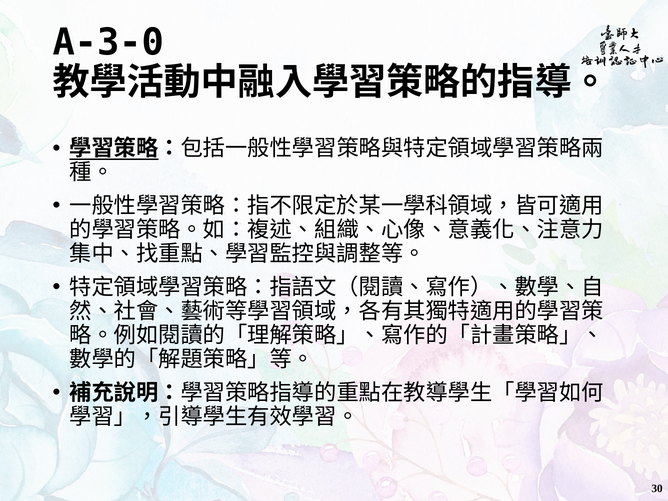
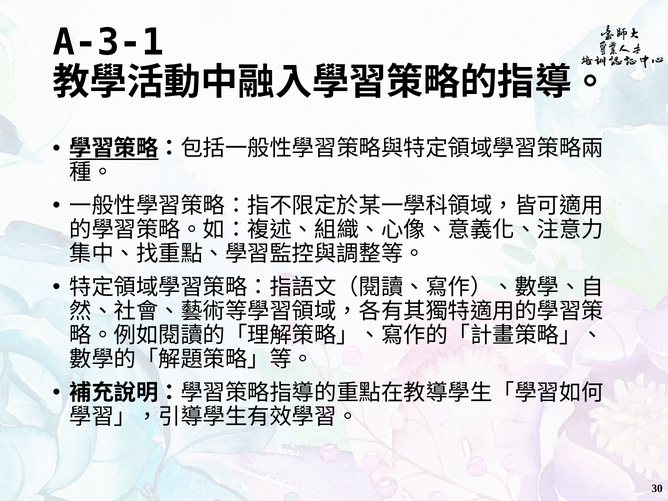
A-3-0: A-3-0 -> A-3-1 (108, 42)
